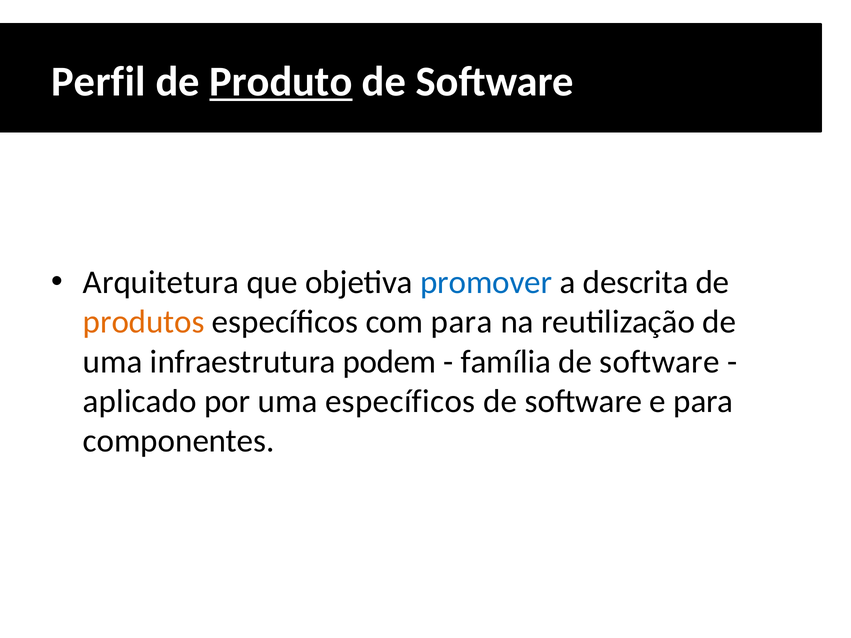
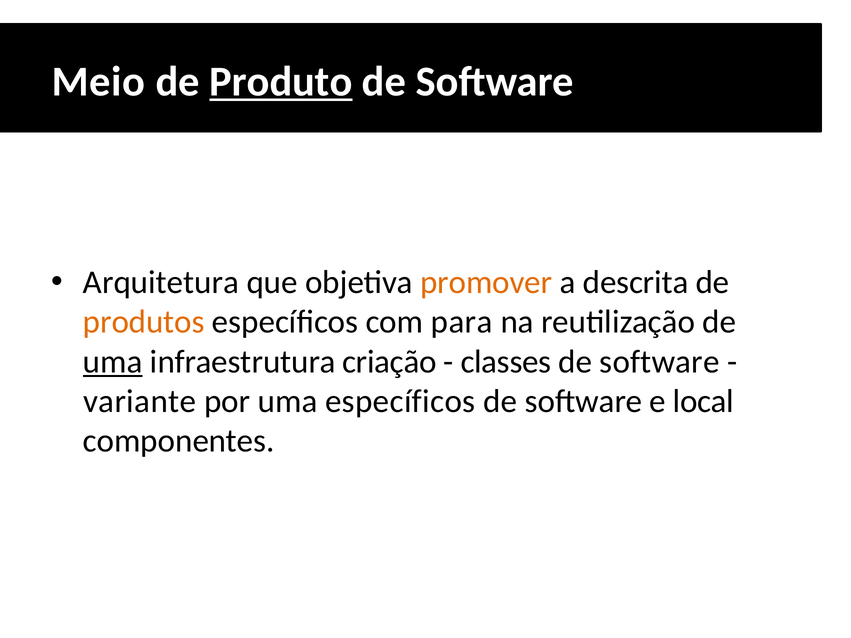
Perfil: Perfil -> Meio (98, 82)
promover colour: blue -> orange (486, 283)
uma underline: none -> present (113, 362)
podem: podem -> criação (389, 362)
família: família -> classes (506, 362)
aplicado: aplicado -> variante (140, 401)
e para: para -> local (703, 401)
